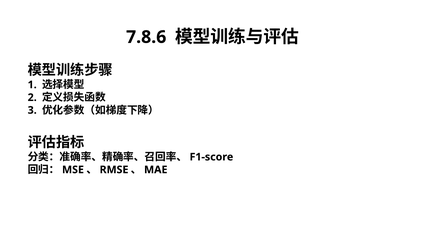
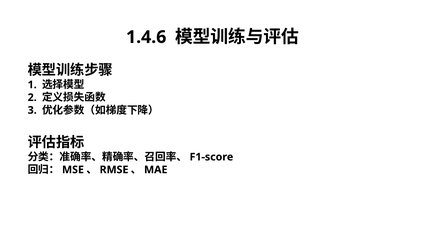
7.8.6: 7.8.6 -> 1.4.6 (146, 37)
